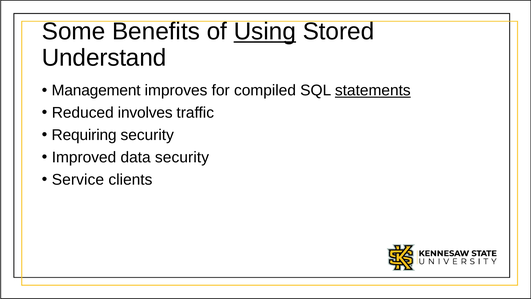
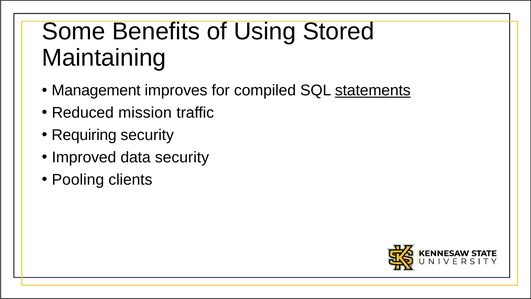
Using underline: present -> none (265, 32)
Understand: Understand -> Maintaining (104, 58)
involves: involves -> mission (145, 113)
Service: Service -> Pooling (78, 179)
